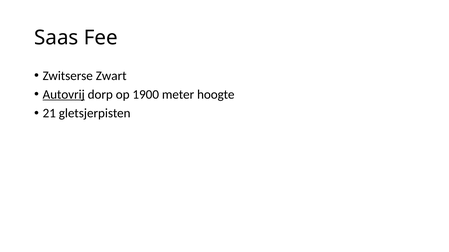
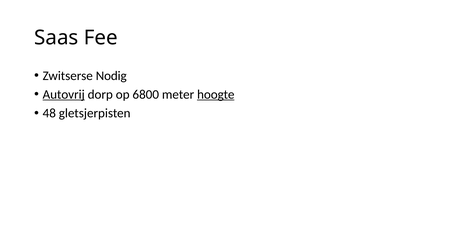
Zwart: Zwart -> Nodig (111, 76)
1900: 1900 -> 6800 (146, 95)
hoogte underline: none -> present (216, 95)
21: 21 -> 48 (49, 113)
